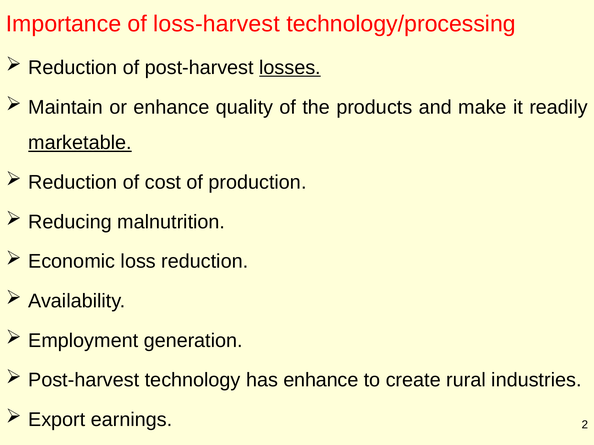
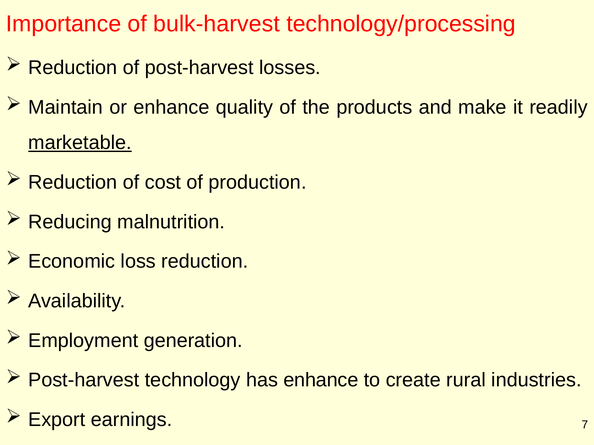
loss-harvest: loss-harvest -> bulk-harvest (217, 24)
losses underline: present -> none (290, 68)
2: 2 -> 7 (585, 425)
